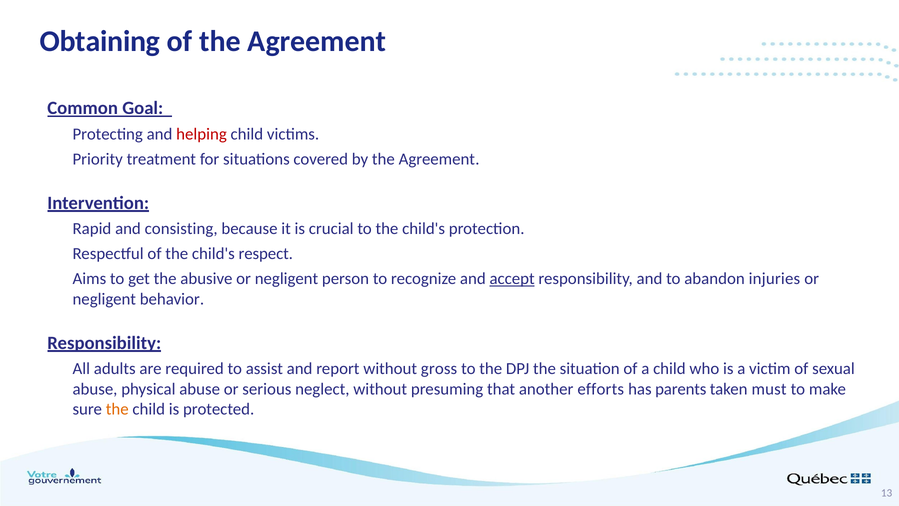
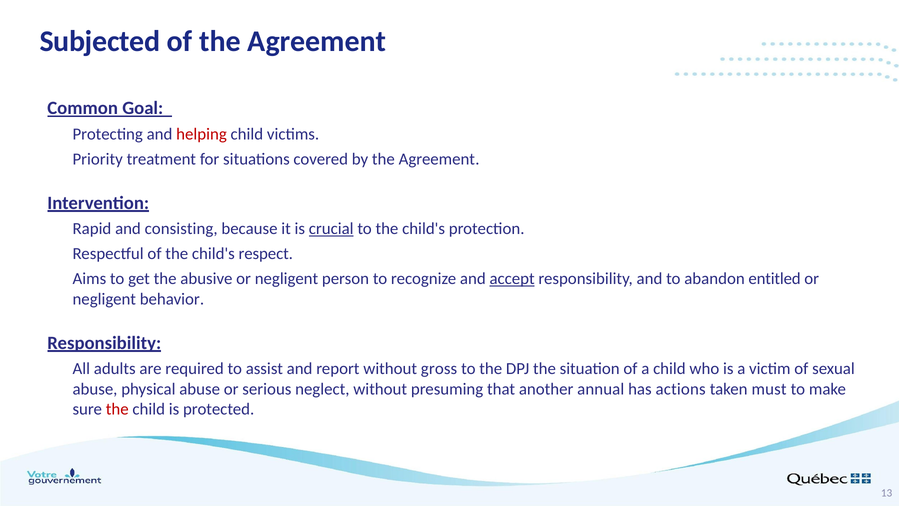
Obtaining: Obtaining -> Subjected (100, 41)
crucial underline: none -> present (331, 229)
injuries: injuries -> entitled (775, 279)
efforts: efforts -> annual (601, 389)
parents: parents -> actions (681, 389)
the colour: orange -> red (117, 409)
